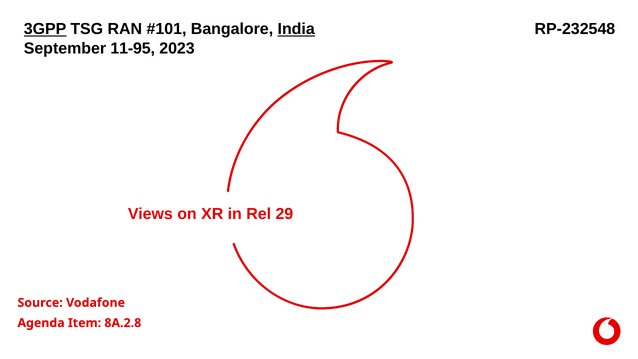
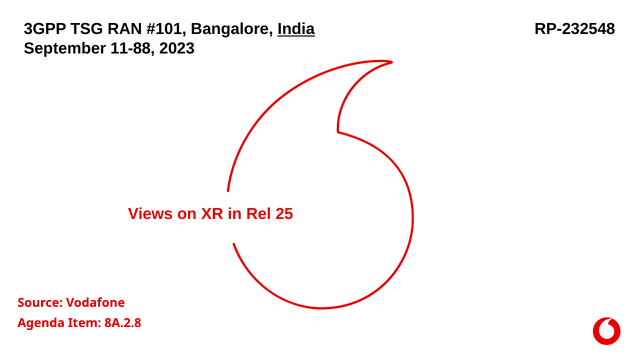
3GPP underline: present -> none (45, 29)
11-95: 11-95 -> 11-88 (133, 48)
29: 29 -> 25 (284, 214)
